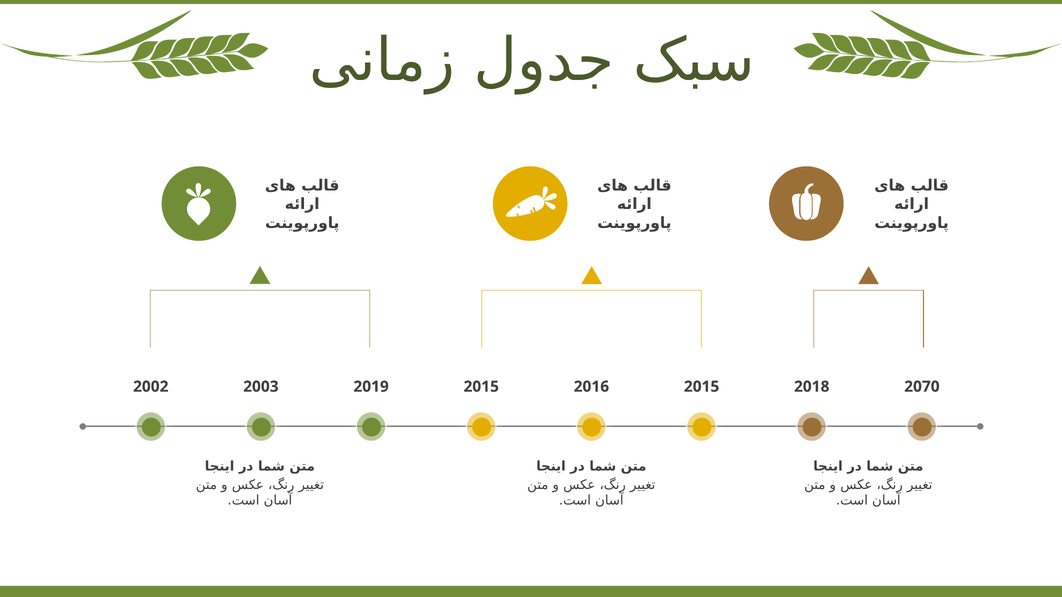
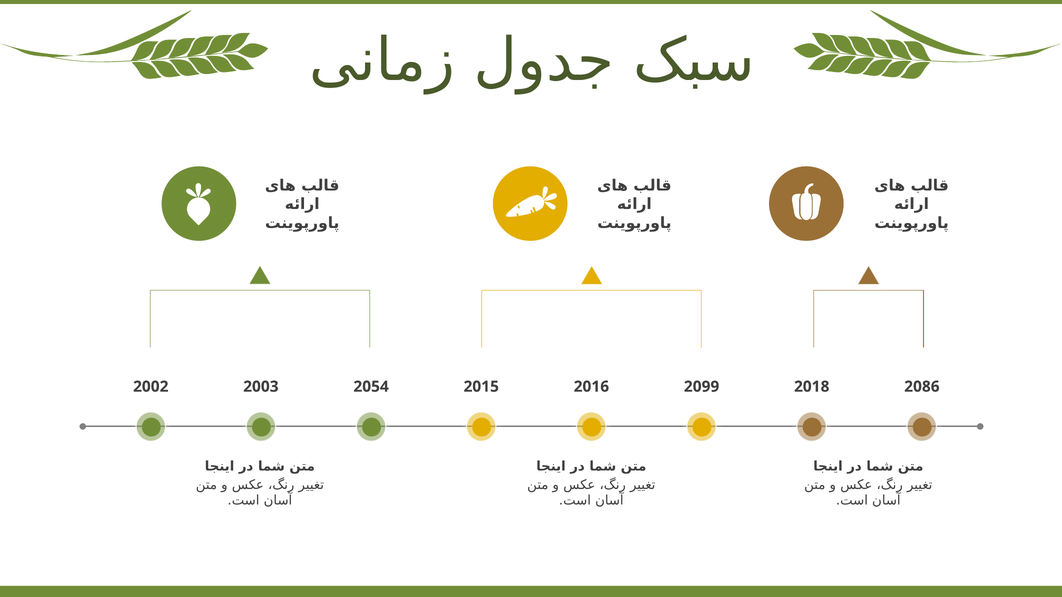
2019: 2019 -> 2054 (371, 387)
2016 2015: 2015 -> 2099 (702, 387)
2070: 2070 -> 2086 (922, 387)
